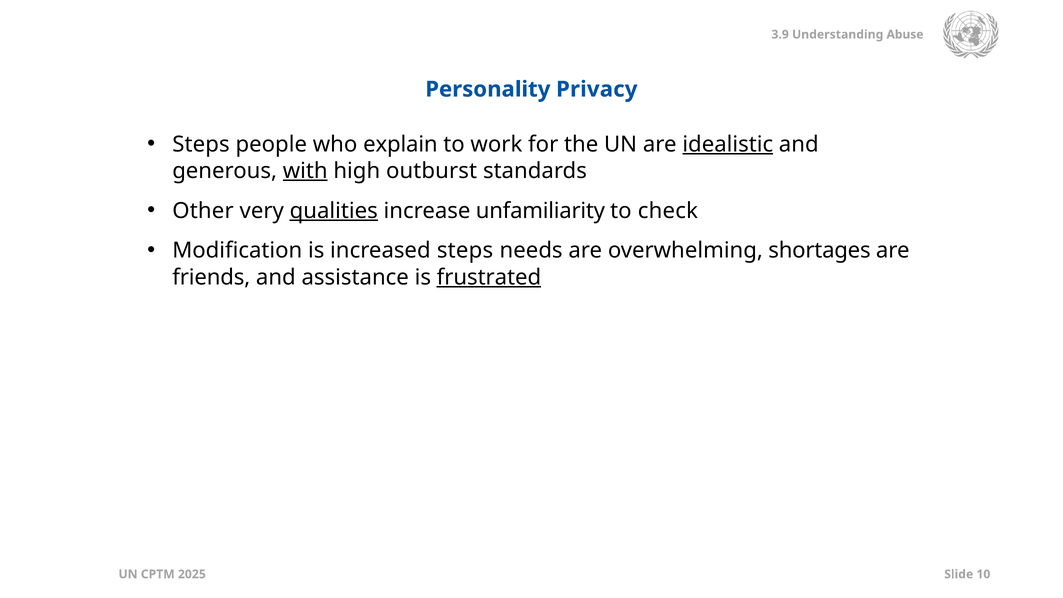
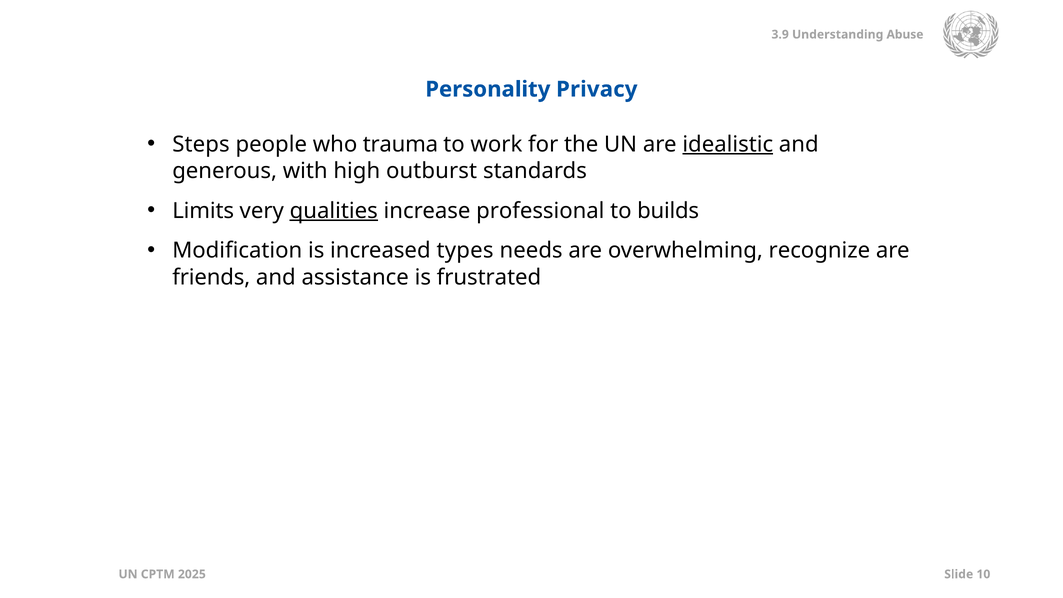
explain: explain -> trauma (400, 144)
with underline: present -> none (305, 171)
Other: Other -> Limits (203, 211)
unfamiliarity: unfamiliarity -> professional (540, 211)
check: check -> builds (668, 211)
increased steps: steps -> types (465, 251)
shortages: shortages -> recognize (819, 251)
frustrated underline: present -> none (489, 277)
